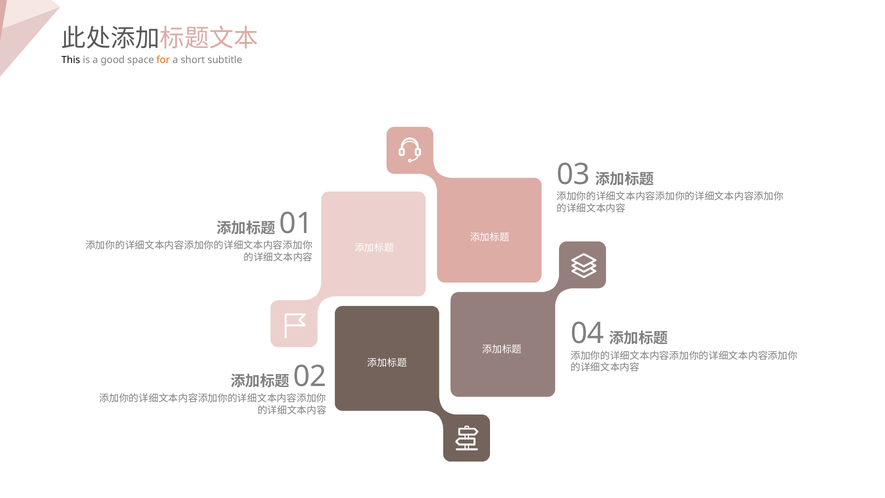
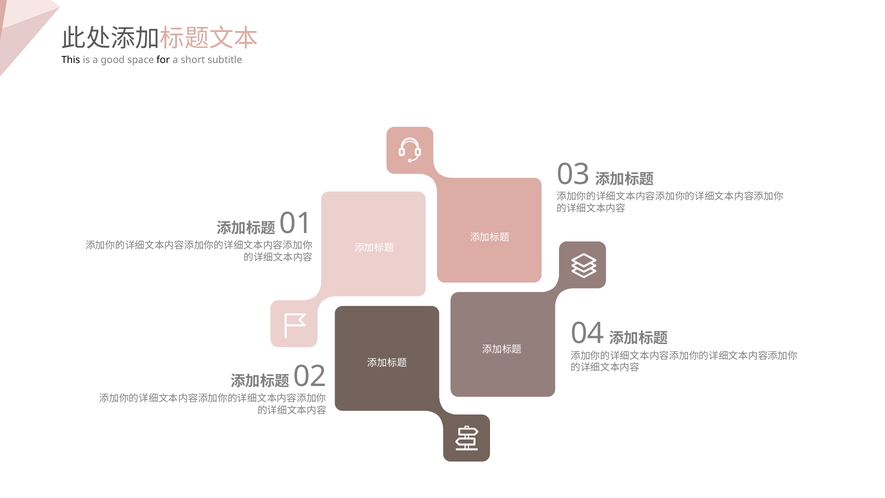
for colour: orange -> black (163, 60)
